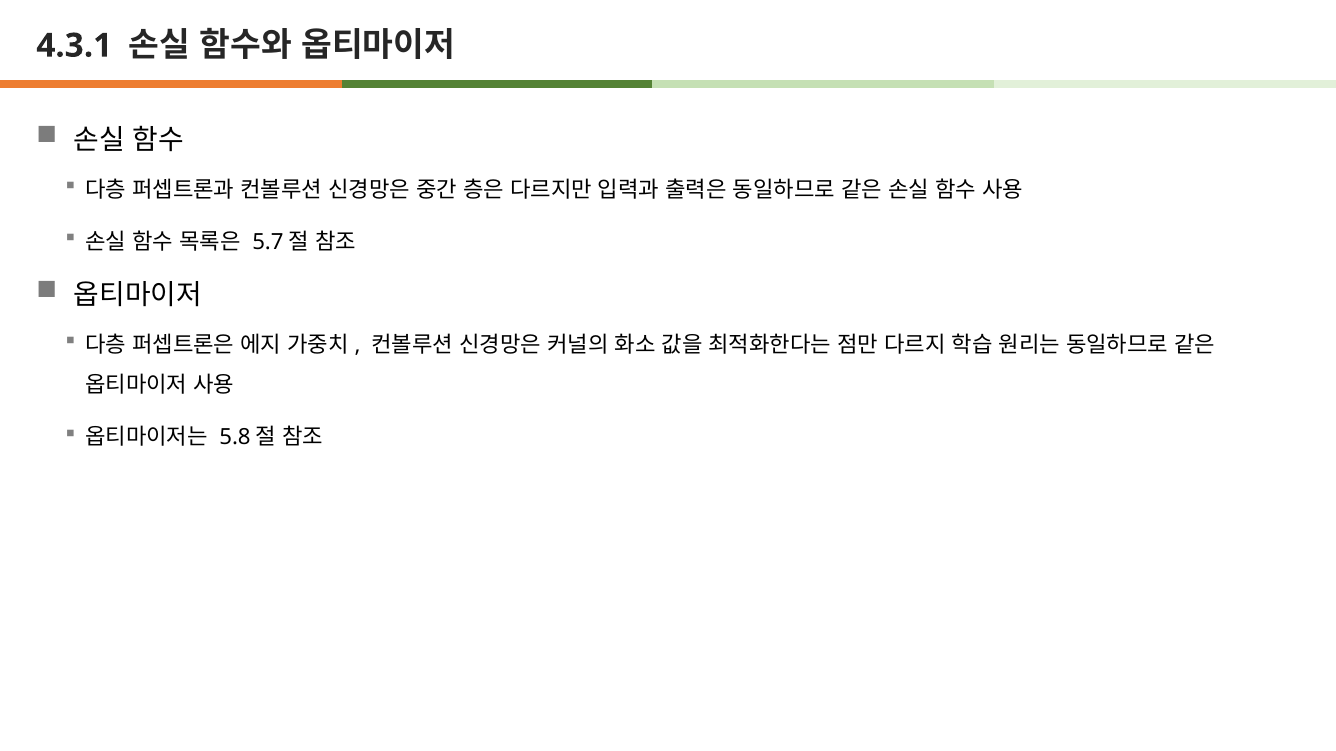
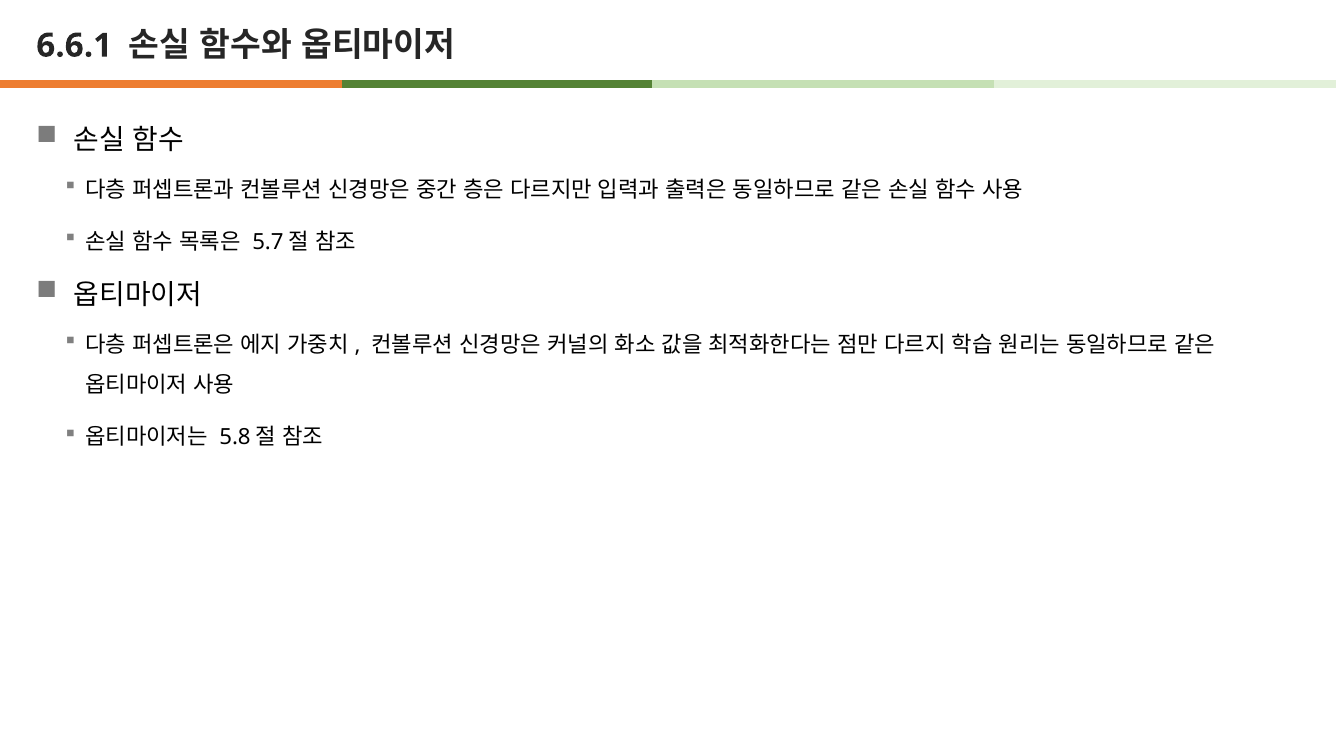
4.3.1: 4.3.1 -> 6.6.1 (74, 46)
